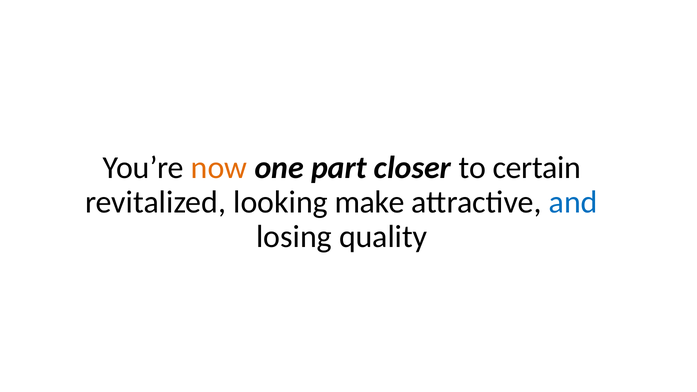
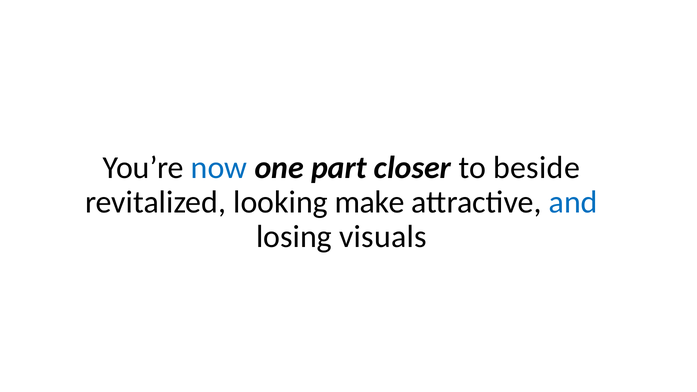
now colour: orange -> blue (219, 168)
certain: certain -> beside (537, 168)
quality: quality -> visuals (383, 237)
